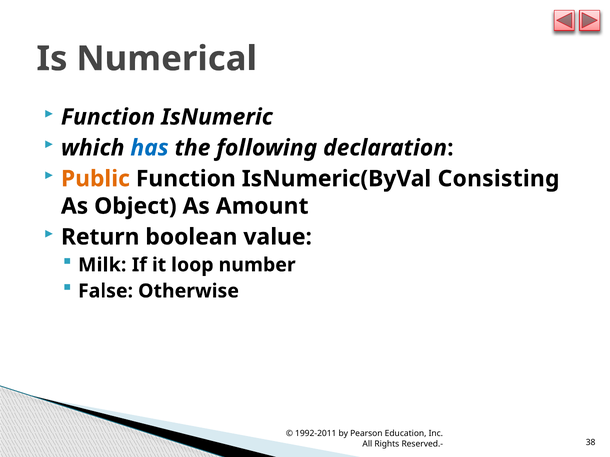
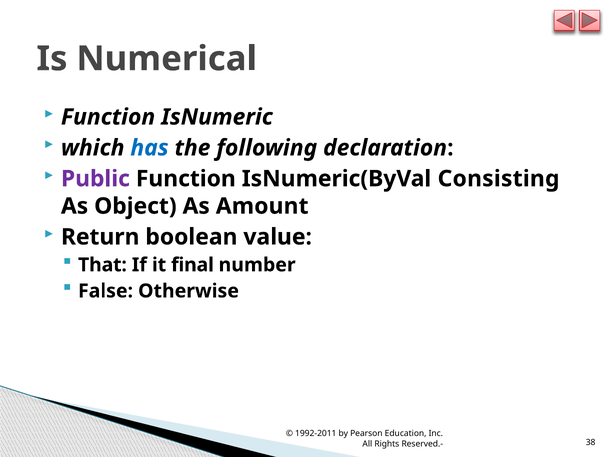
Public colour: orange -> purple (95, 179)
Milk: Milk -> That (102, 265)
loop: loop -> final (192, 265)
